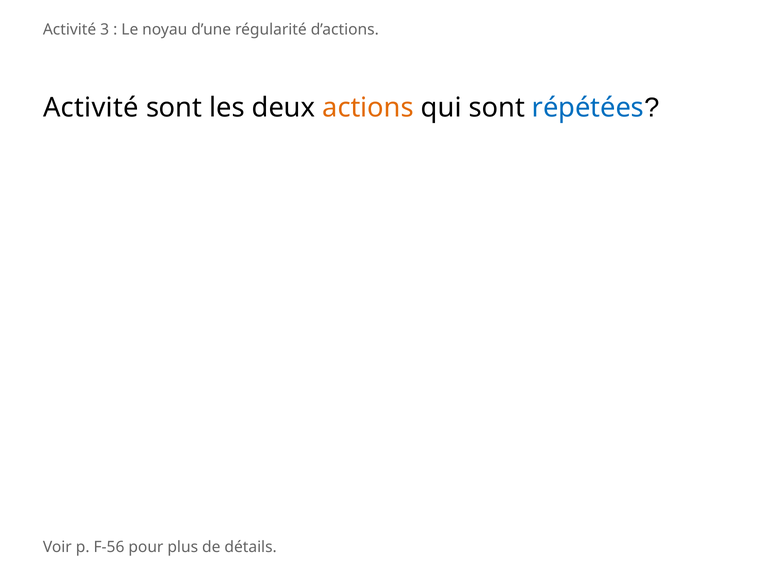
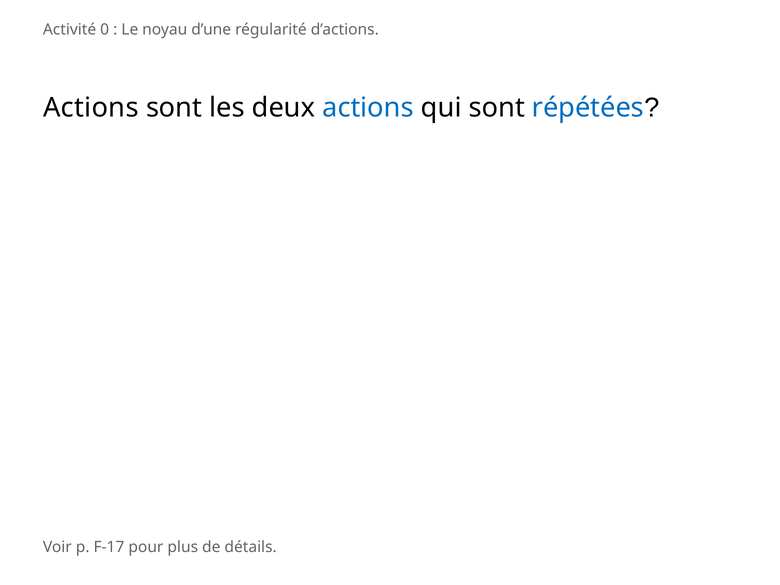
3: 3 -> 0 (105, 29)
Activité: Activité -> Actions (91, 108)
actions colour: orange -> blue (368, 108)
F-56: F-56 -> F-17 (109, 547)
